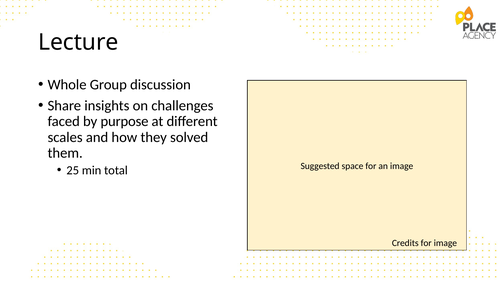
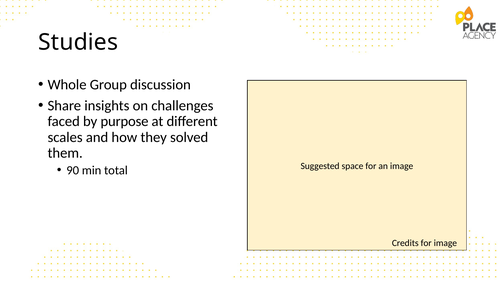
Lecture: Lecture -> Studies (78, 42)
25: 25 -> 90 (73, 170)
